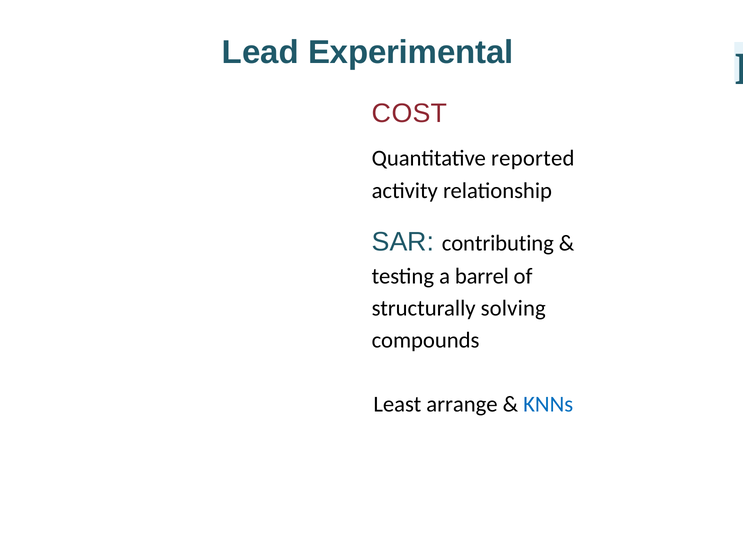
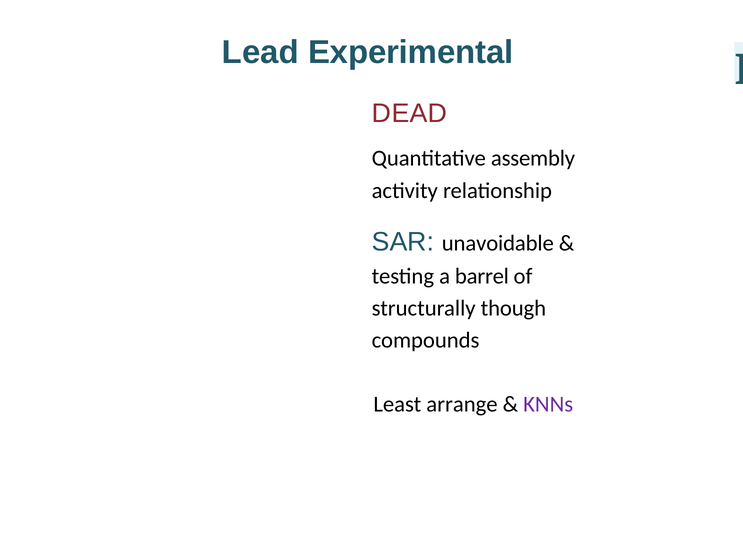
COST: COST -> DEAD (410, 113)
reported: reported -> assembly (533, 159)
contributing: contributing -> unavoidable (498, 244)
solving: solving -> though (513, 308)
KNNs colour: blue -> purple (548, 405)
